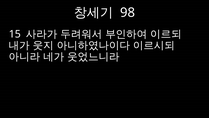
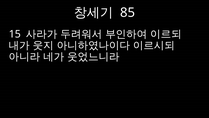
98: 98 -> 85 (128, 13)
